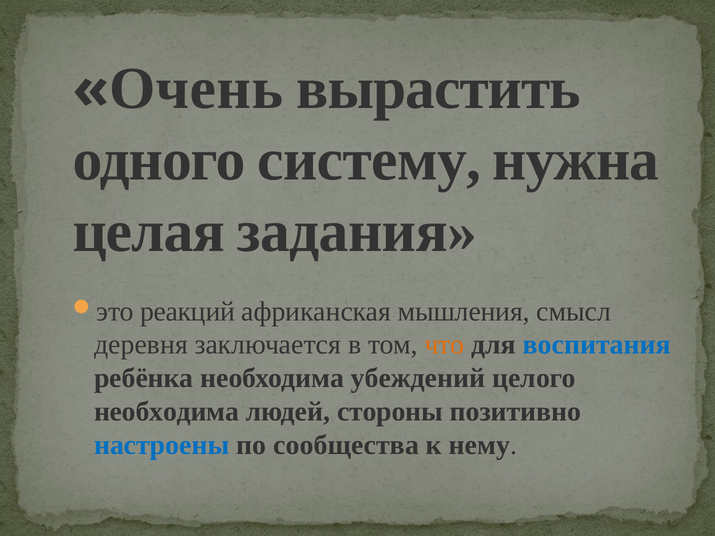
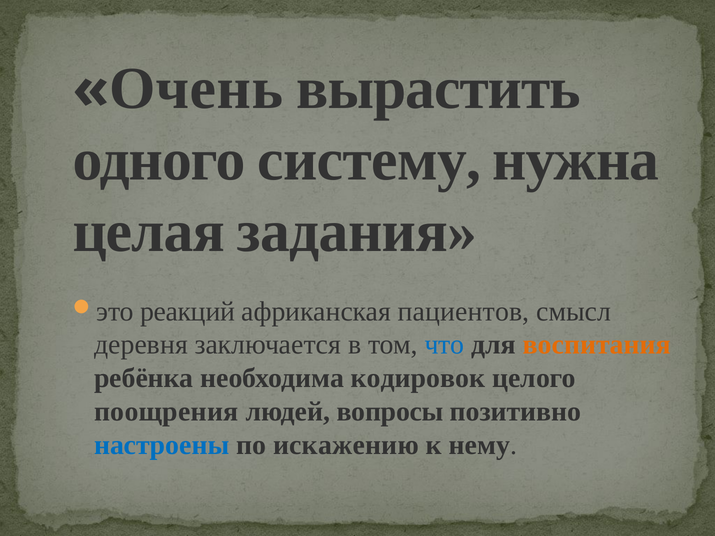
мышления: мышления -> пациентов (464, 312)
что colour: orange -> blue (445, 345)
воспитания colour: blue -> orange (597, 345)
убеждений: убеждений -> кодировок (418, 378)
необходима: необходима -> поощрения (166, 412)
стороны: стороны -> вопросы (390, 412)
сообщества: сообщества -> искажению (346, 445)
